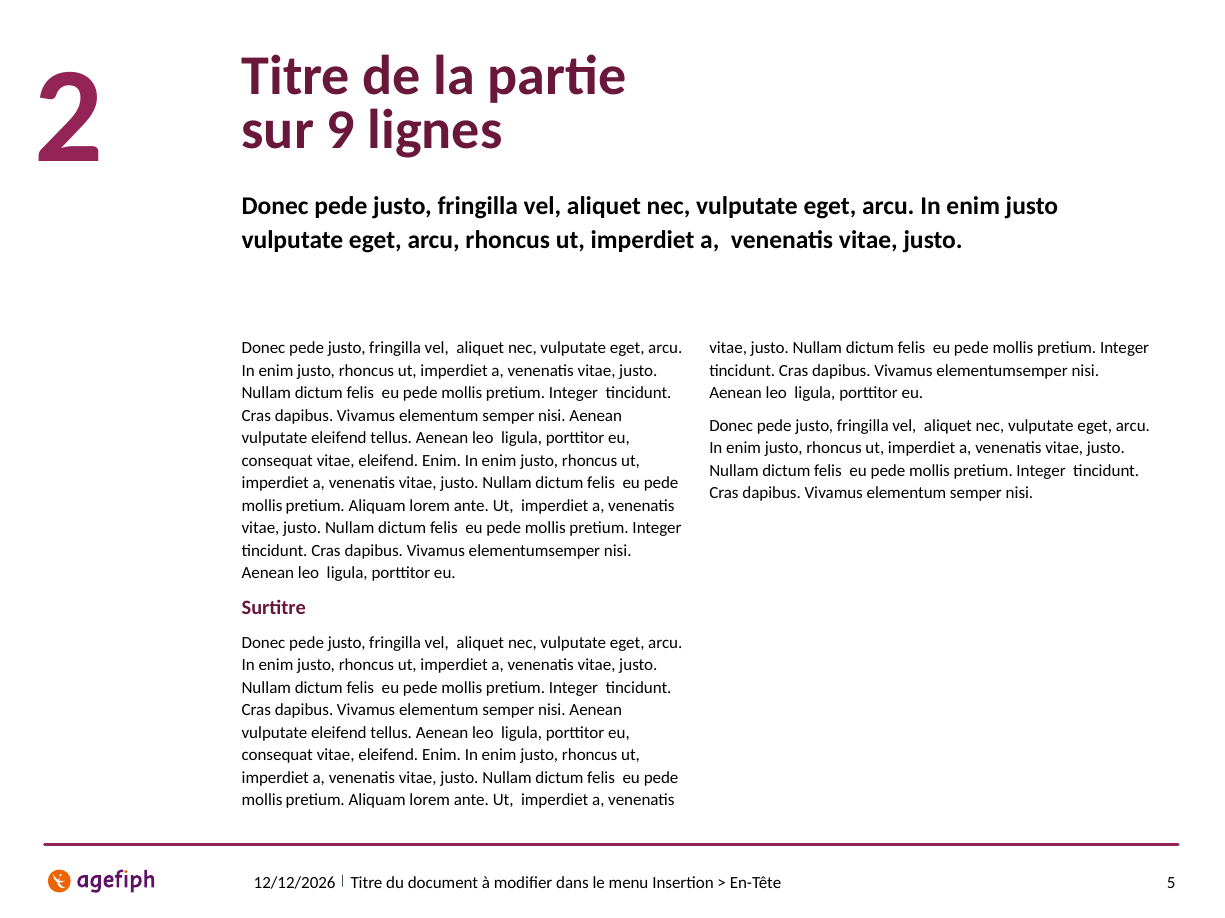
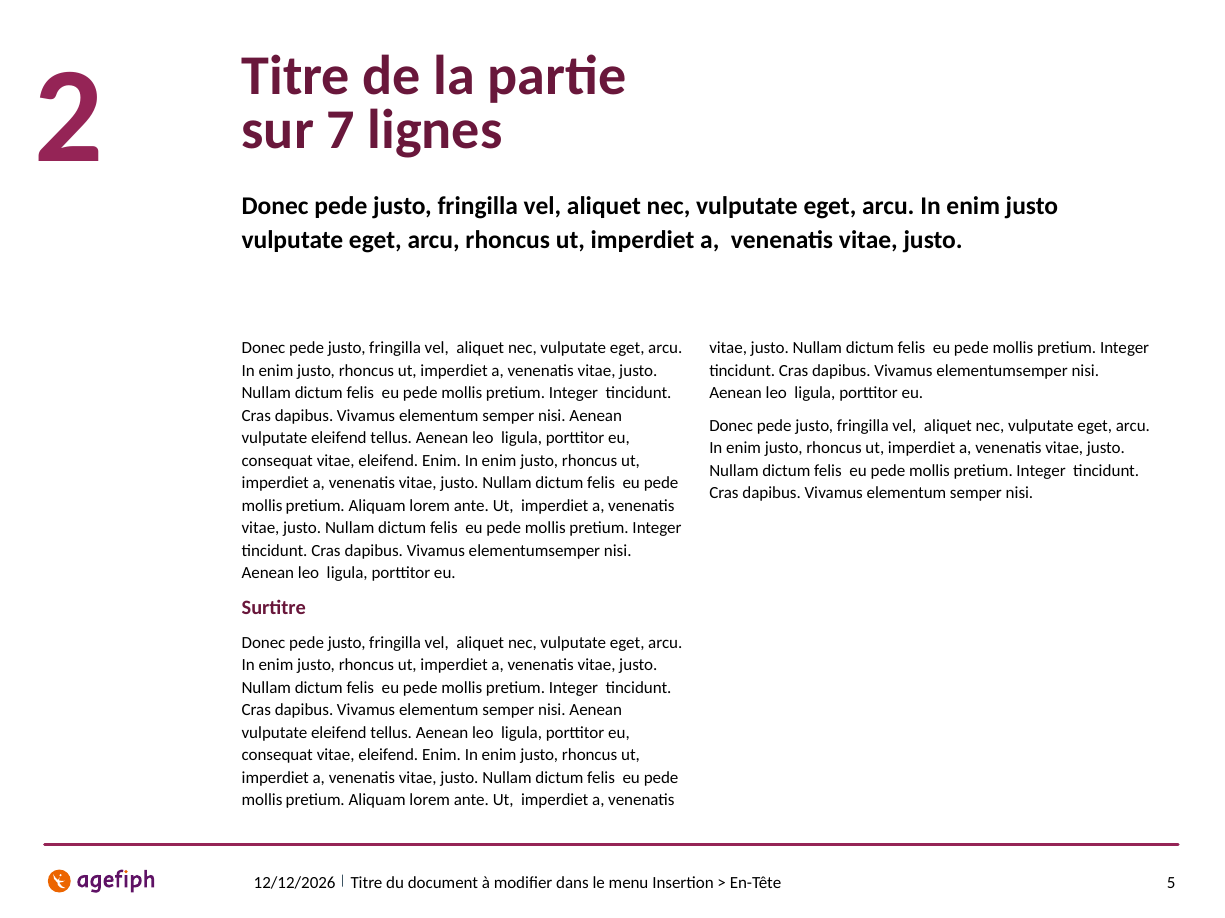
9: 9 -> 7 (341, 130)
